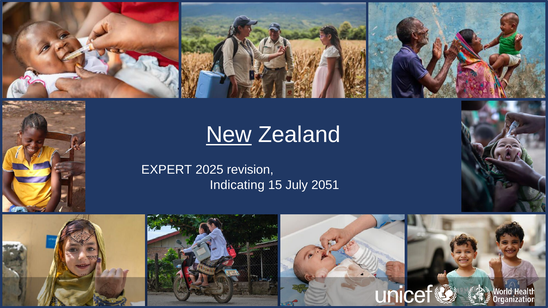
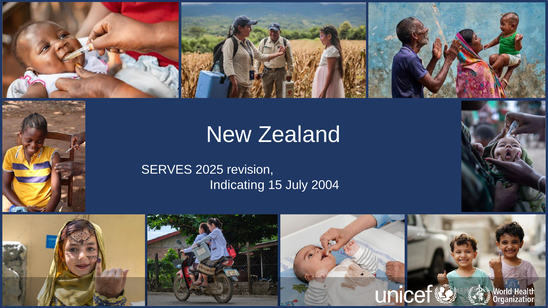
New underline: present -> none (229, 135)
EXPERT: EXPERT -> SERVES (167, 170)
2051: 2051 -> 2004 (325, 185)
